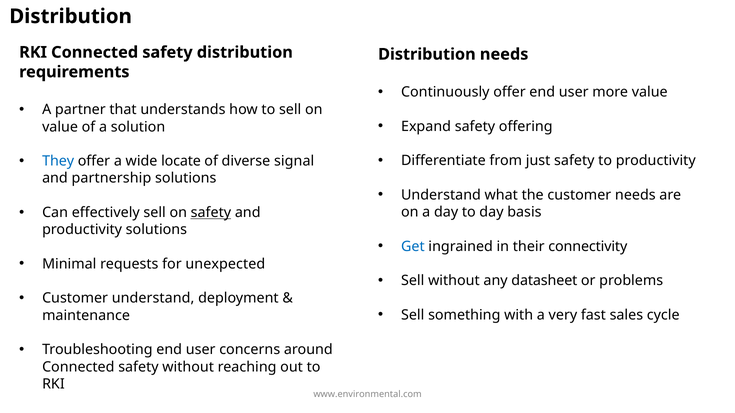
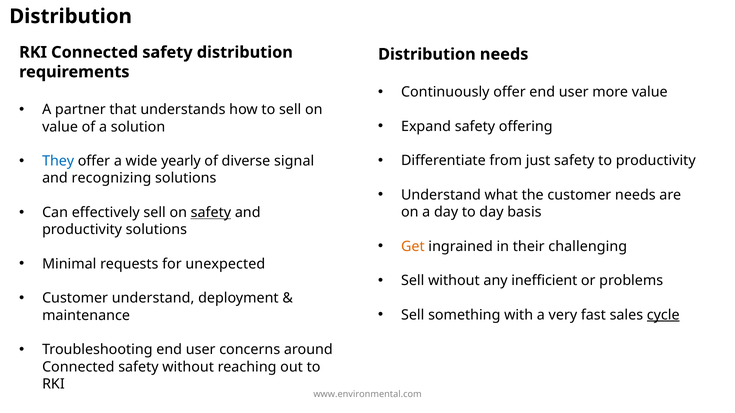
locate: locate -> yearly (181, 161)
partnership: partnership -> recognizing (111, 178)
Get colour: blue -> orange (413, 247)
connectivity: connectivity -> challenging (588, 247)
datasheet: datasheet -> inefficient (544, 281)
cycle underline: none -> present (663, 315)
